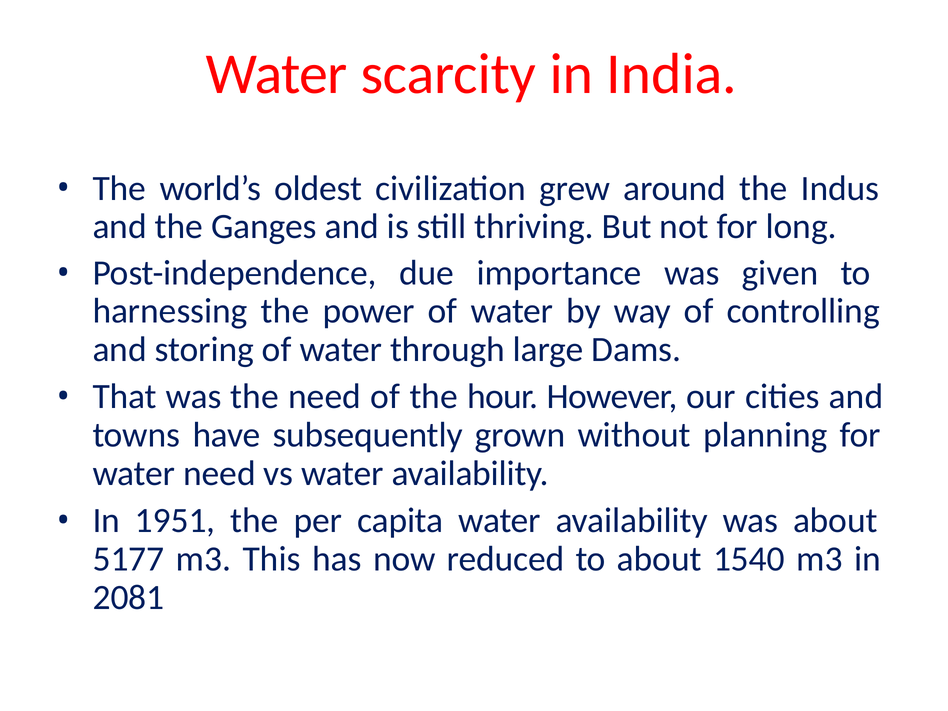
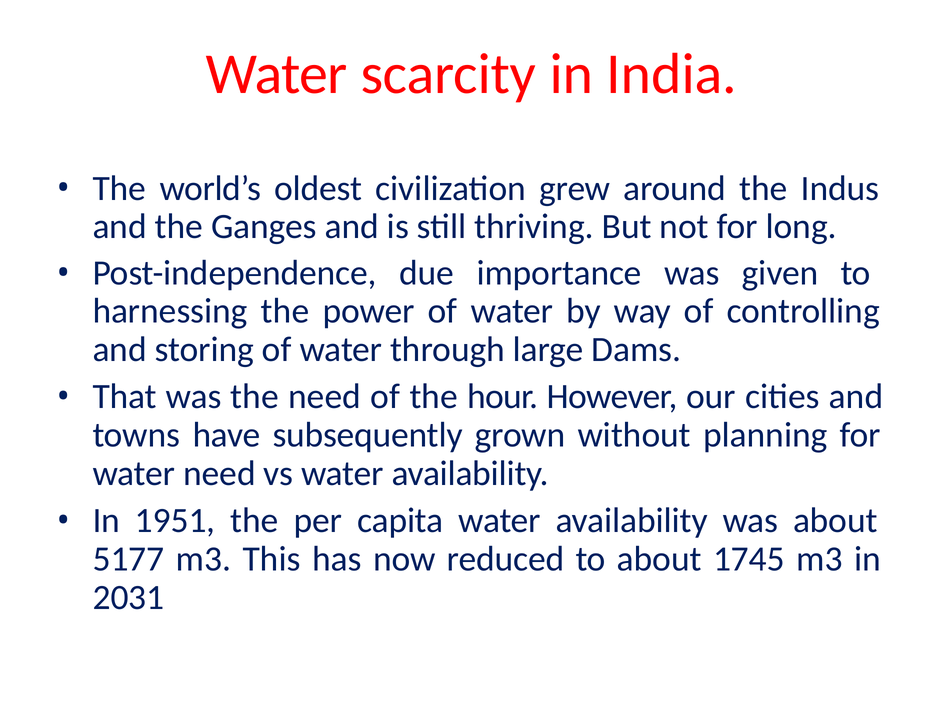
1540: 1540 -> 1745 (749, 559)
2081: 2081 -> 2031 (129, 597)
